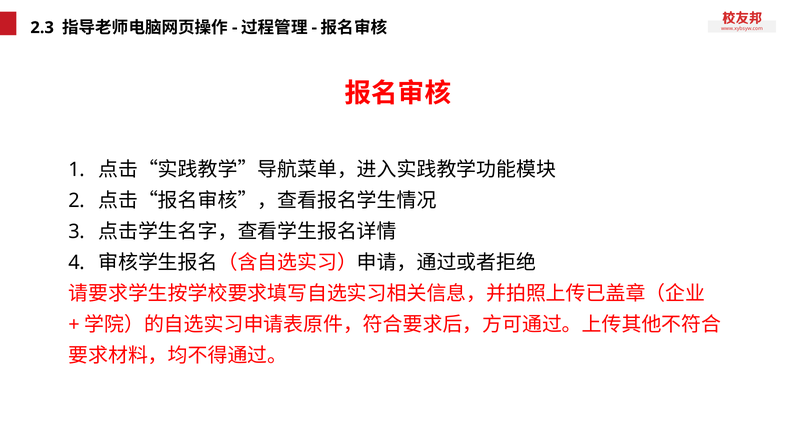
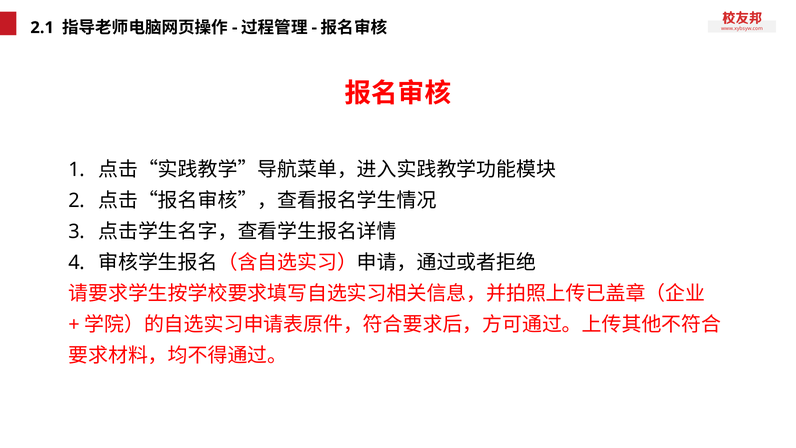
2.3: 2.3 -> 2.1 (42, 28)
